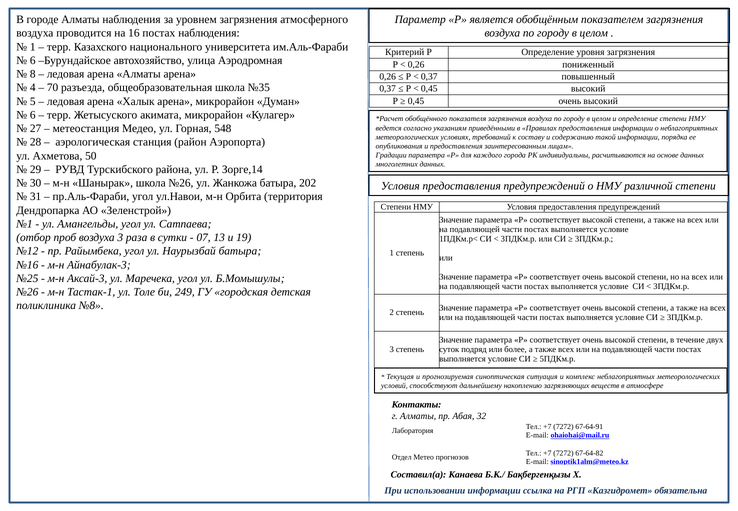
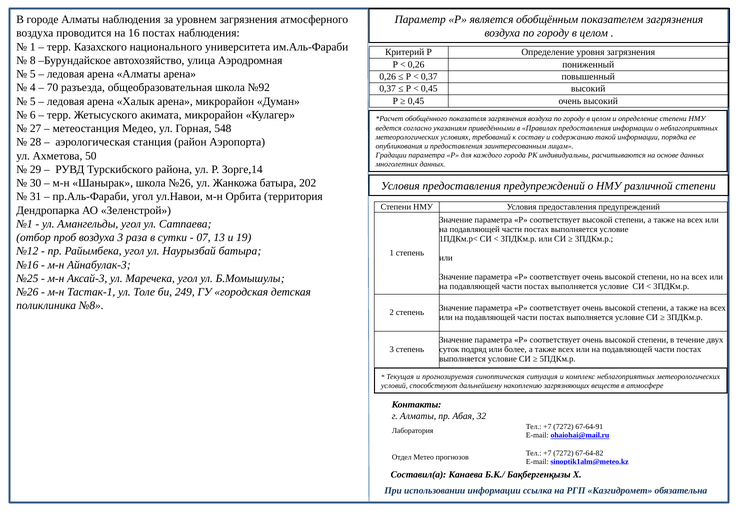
6: 6 -> 8 (33, 60)
8: 8 -> 5 (33, 74)
№35: №35 -> №92 (259, 88)
